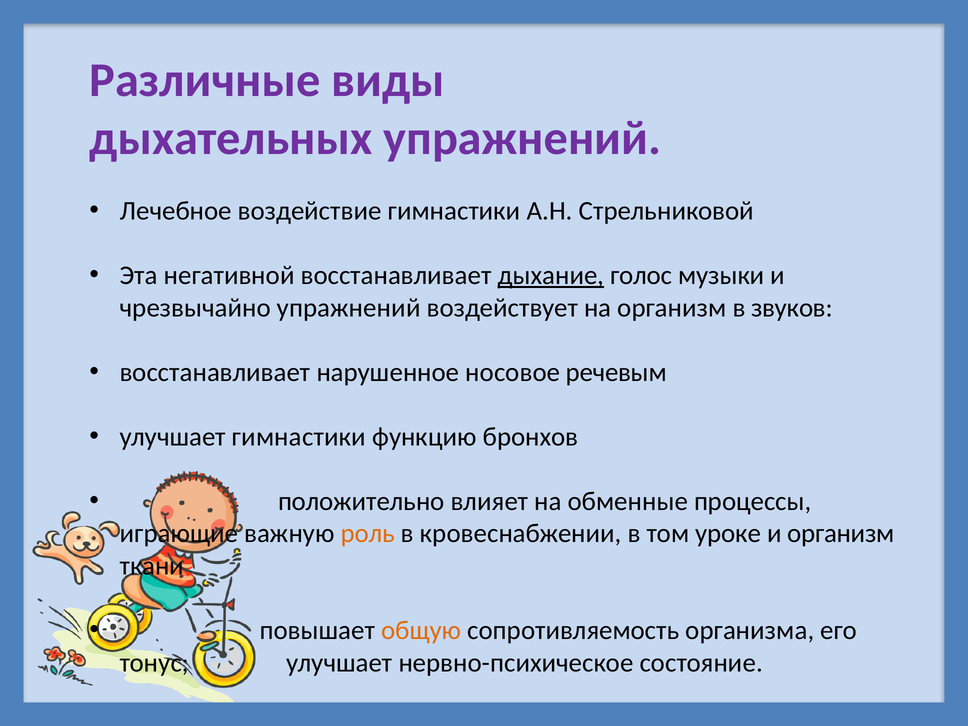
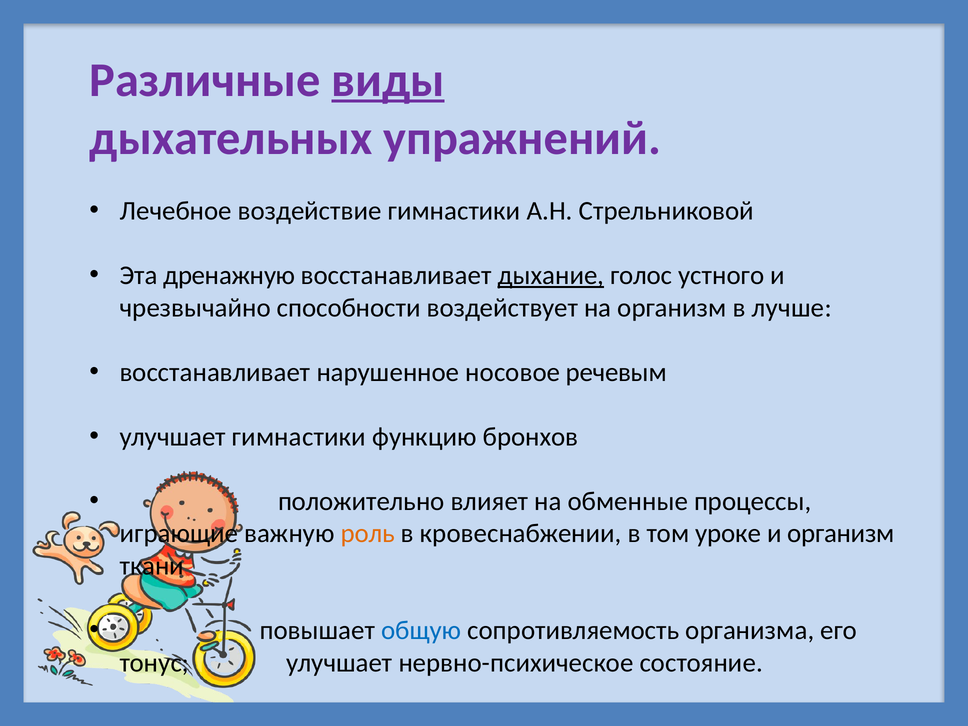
виды underline: none -> present (388, 80)
негативной: негативной -> дренажную (229, 275)
музыки: музыки -> устного (721, 275)
чрезвычайно упражнений: упражнений -> способности (349, 308)
звуков: звуков -> лучше (792, 308)
общую colour: orange -> blue (421, 630)
